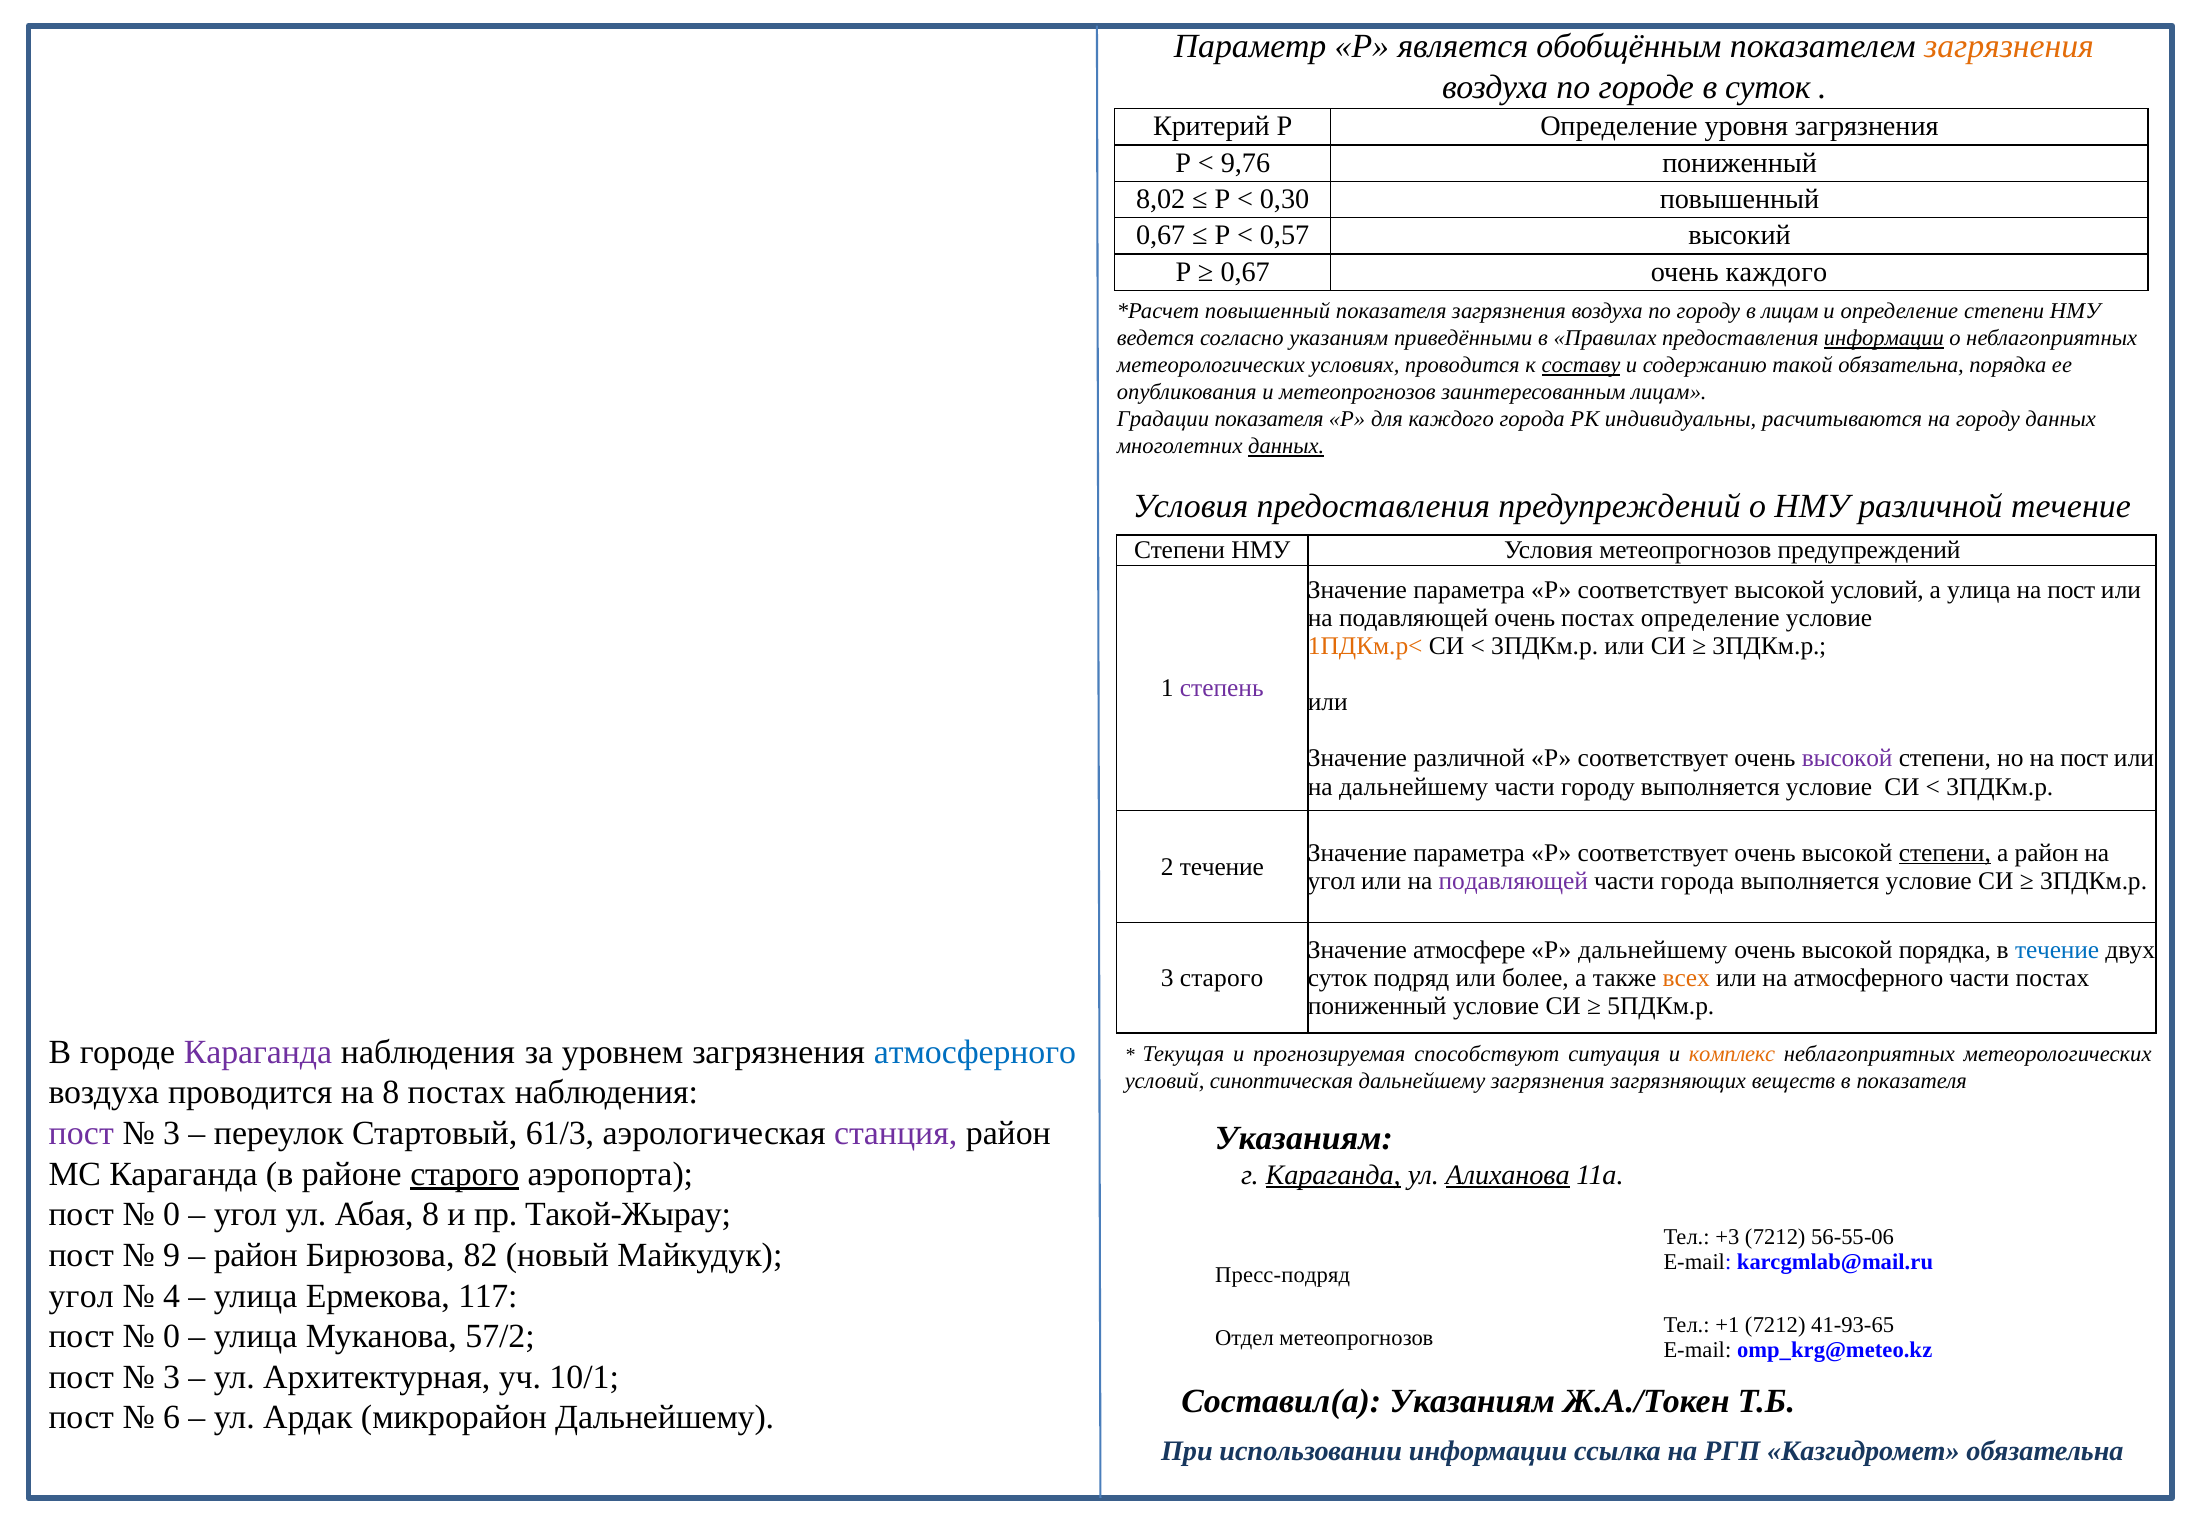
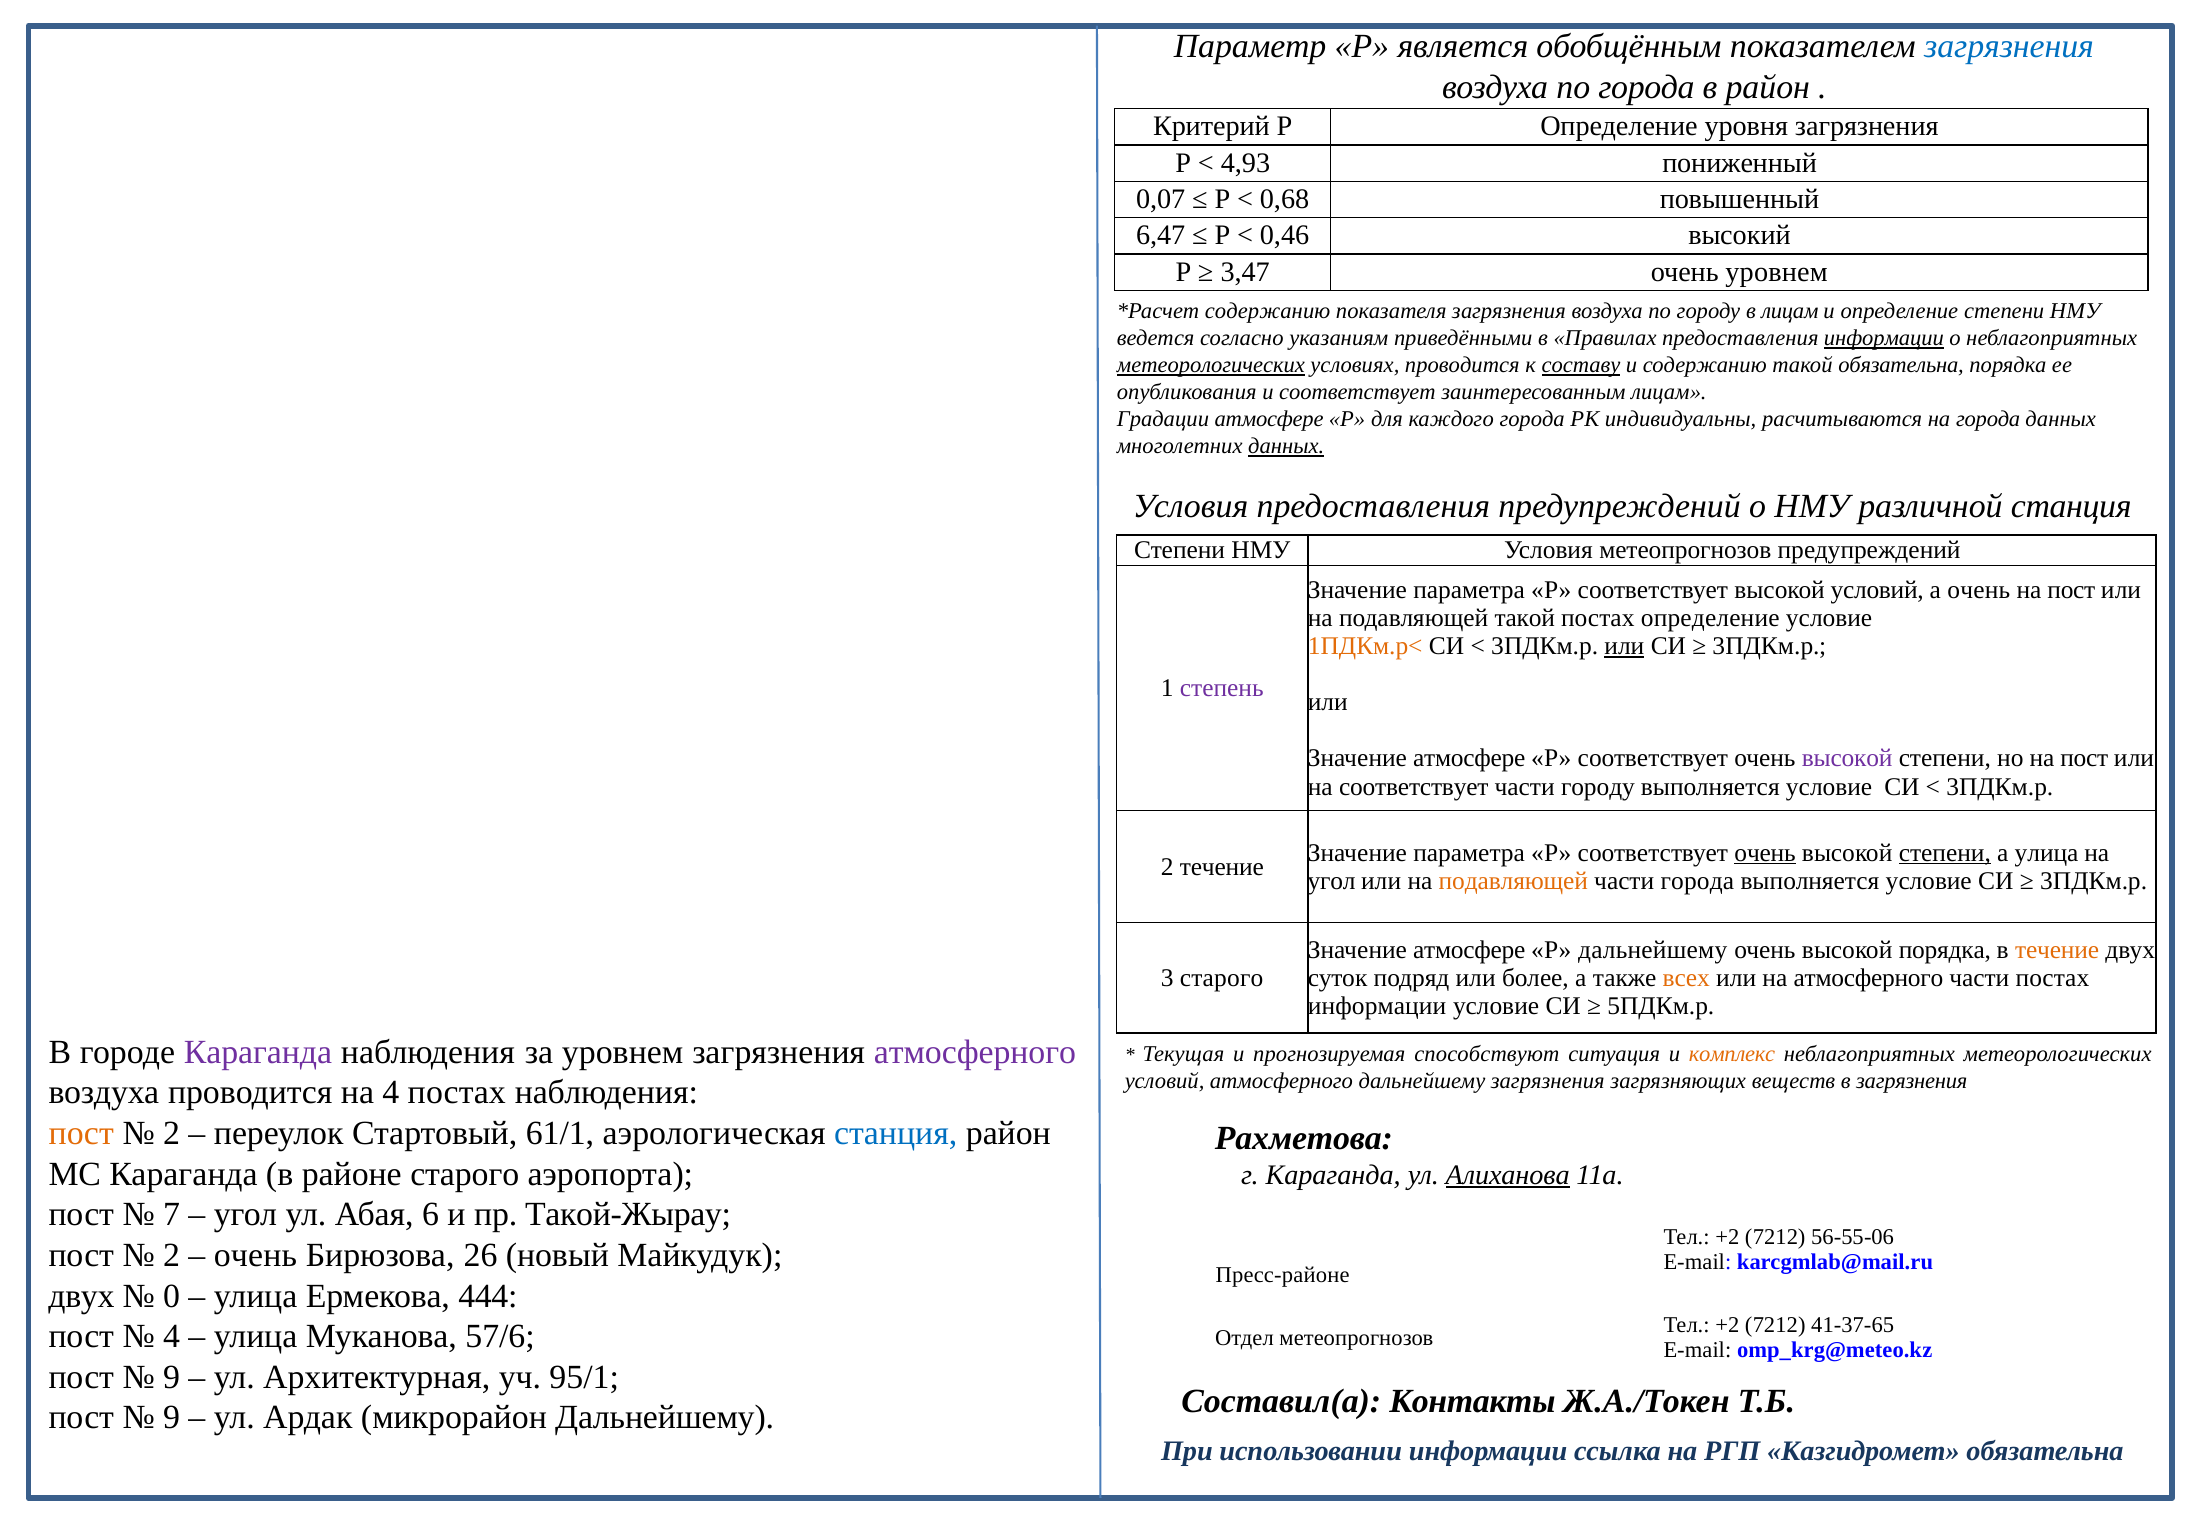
загрязнения colour: orange -> blue (2009, 47)
по городе: городе -> города (1646, 87)
в суток: суток -> район (1768, 87)
9,76: 9,76 -> 4,93 (1245, 163)
8,02: 8,02 -> 0,07 (1161, 199)
0,30: 0,30 -> 0,68 (1285, 199)
0,67: 0,67 -> 6,47 (1161, 236)
0,57: 0,57 -> 0,46 (1285, 236)
0,67: 0,67 -> 3,47 (1245, 272)
очень каждого: каждого -> уровнем (1777, 272)
повышенный: повышенный -> содержанию (1268, 311)
метеорологических underline: none -> present (1211, 365)
и метеопрогнозов: метеопрогнозов -> соответствует (1357, 392)
Градации показателя: показателя -> атмосфере (1269, 419)
на городу: городу -> города (1988, 419)
различной течение: течение -> станция (2071, 506)
а улица: улица -> очень (1979, 590)
подавляющей очень: очень -> такой (1525, 618)
или underline: none -> present (1624, 646)
различной: различной -> атмосфере (1469, 758)
на дальнейшему: дальнейшему -> соответствует (1414, 787)
очень underline: none -> present (1765, 853)
а район: район -> улица (2047, 853)
подавляющей colour: purple -> orange (1513, 881)
течение colour: blue -> orange (2057, 950)
пониженный: пониженный -> информации (1377, 1006)
атмосферного colour: blue -> purple (975, 1052)
условий синоптическая: синоптическая -> атмосферного (1281, 1081)
в показателя: показателя -> загрязнения (1912, 1081)
на 8: 8 -> 4 (391, 1092)
пост colour: purple -> orange (81, 1133)
3: 3 -> 2 (172, 1133)
61/3: 61/3 -> 61/1 (560, 1133)
станция colour: purple -> blue (896, 1133)
Указаниям: Указаниям -> Рахметова (1304, 1138)
старого underline: present -> none (465, 1174)
Караганда underline: present -> none (1333, 1175)
0: 0 -> 7 (172, 1214)
Абая 8: 8 -> 6 (431, 1214)
+3: +3 -> +2 (1727, 1237)
9: 9 -> 2 (172, 1255)
район: район -> очень (255, 1255)
82: 82 -> 26 (481, 1255)
Пресс-подряд: Пресс-подряд -> Пресс-районе (1283, 1275)
угол: угол -> двух (81, 1296)
4: 4 -> 0 (172, 1296)
117: 117 -> 444 (488, 1296)
+1: +1 -> +2 (1727, 1325)
41-93-65: 41-93-65 -> 41-37-65 (1853, 1325)
0: 0 -> 4 (172, 1336)
57/2: 57/2 -> 57/6 (500, 1336)
3: 3 -> 9 (172, 1377)
10/1: 10/1 -> 95/1 (584, 1377)
Составил(а Указаниям: Указаниям -> Контакты (1472, 1401)
6: 6 -> 9 (172, 1418)
